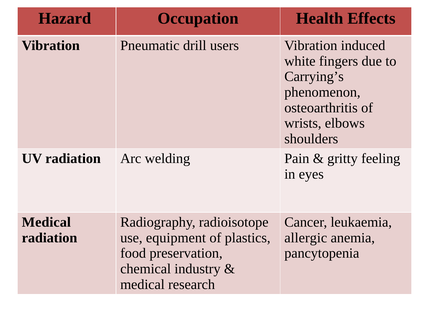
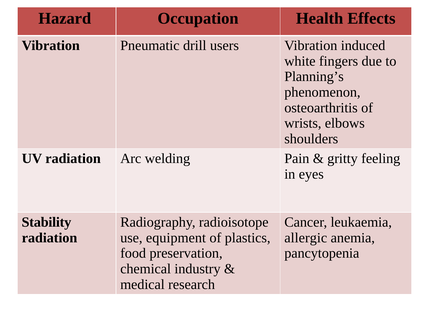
Carrying’s: Carrying’s -> Planning’s (314, 77)
Medical: Medical -> Stability (46, 223)
